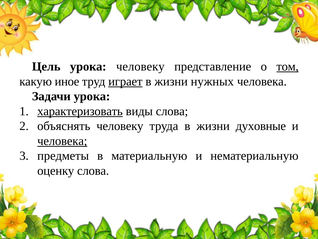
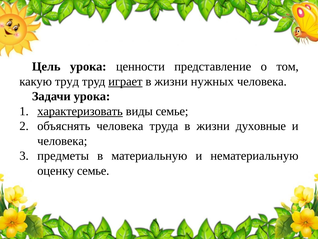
урока человеку: человеку -> ценности (140, 66)
том underline: present -> none (288, 66)
какую иное: иное -> труд (67, 81)
виды слова: слова -> семье (172, 111)
объяснять человеку: человеку -> человека (120, 126)
человека underline: present -> none (62, 141)
оценку слова: слова -> семье (93, 170)
